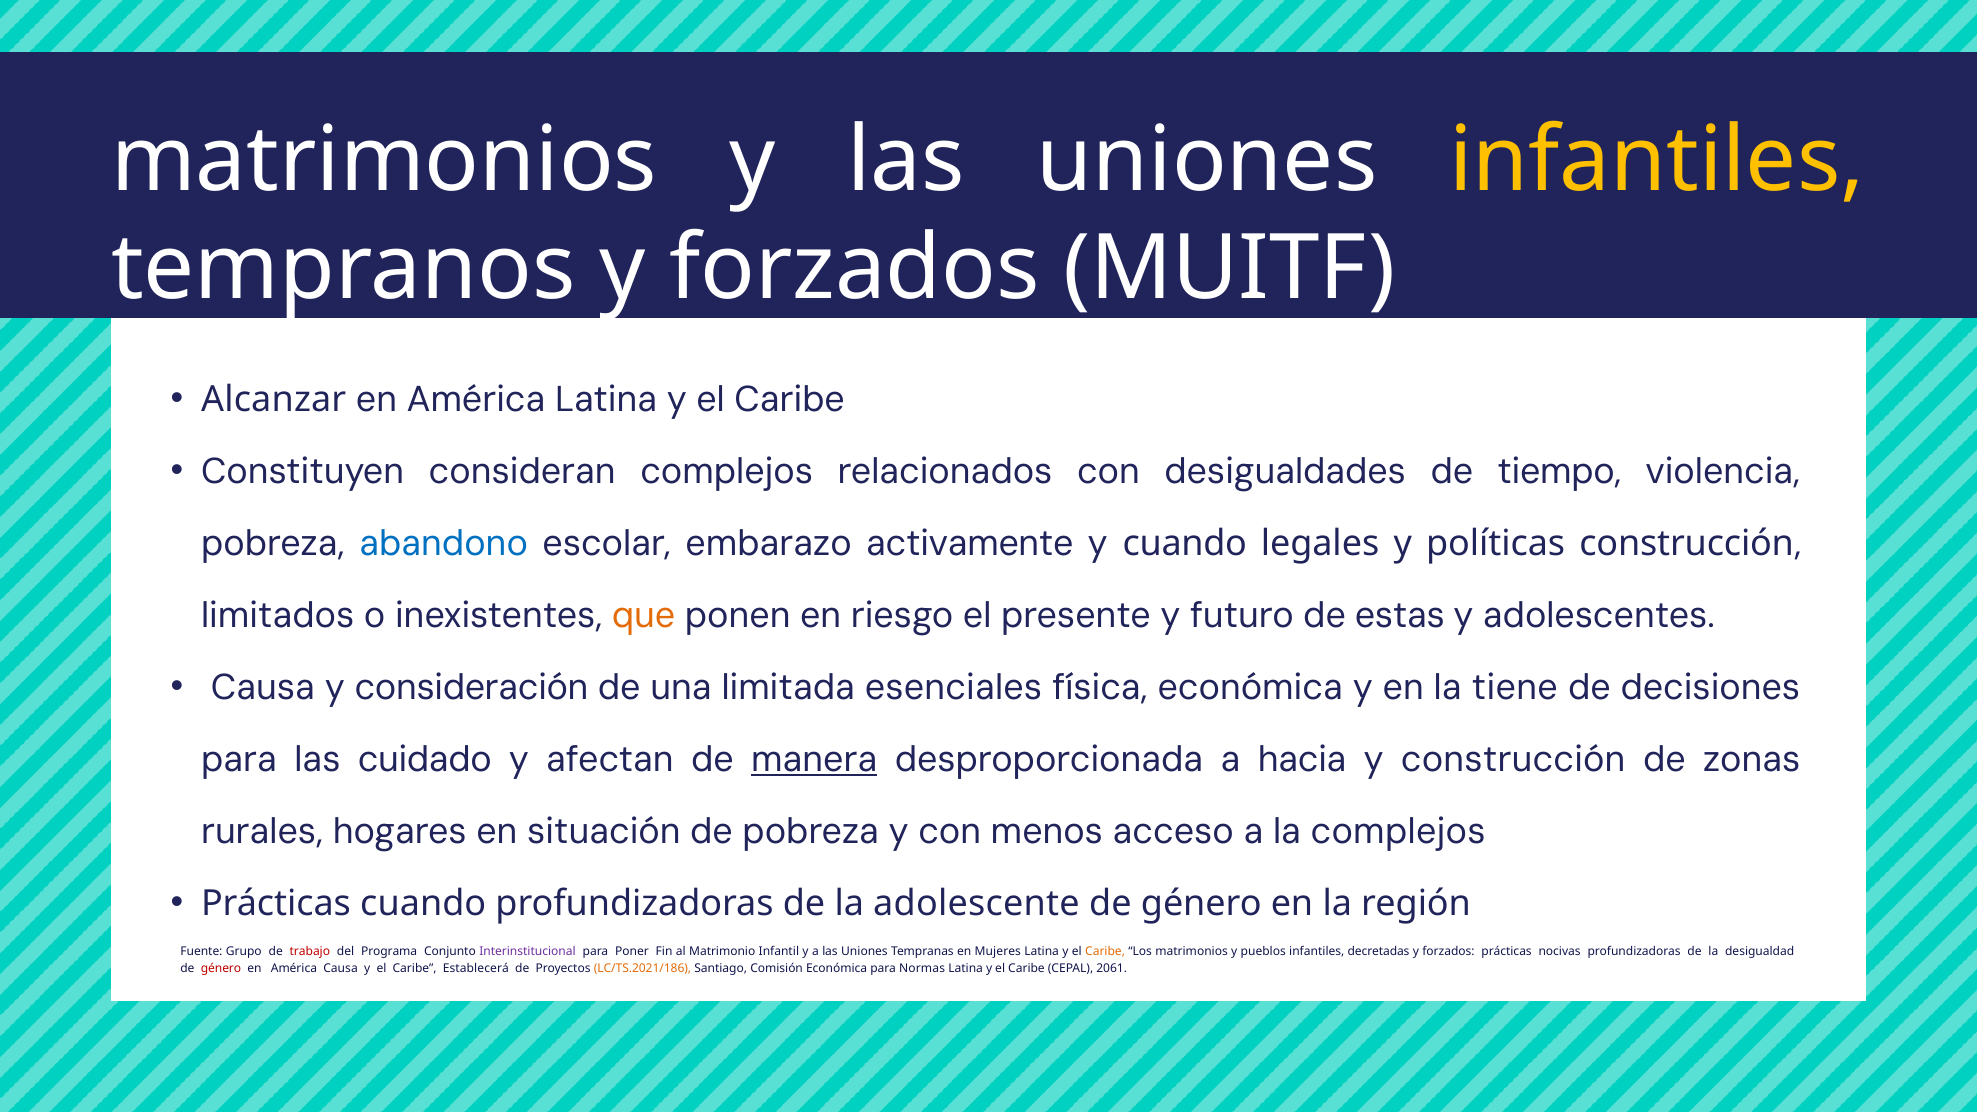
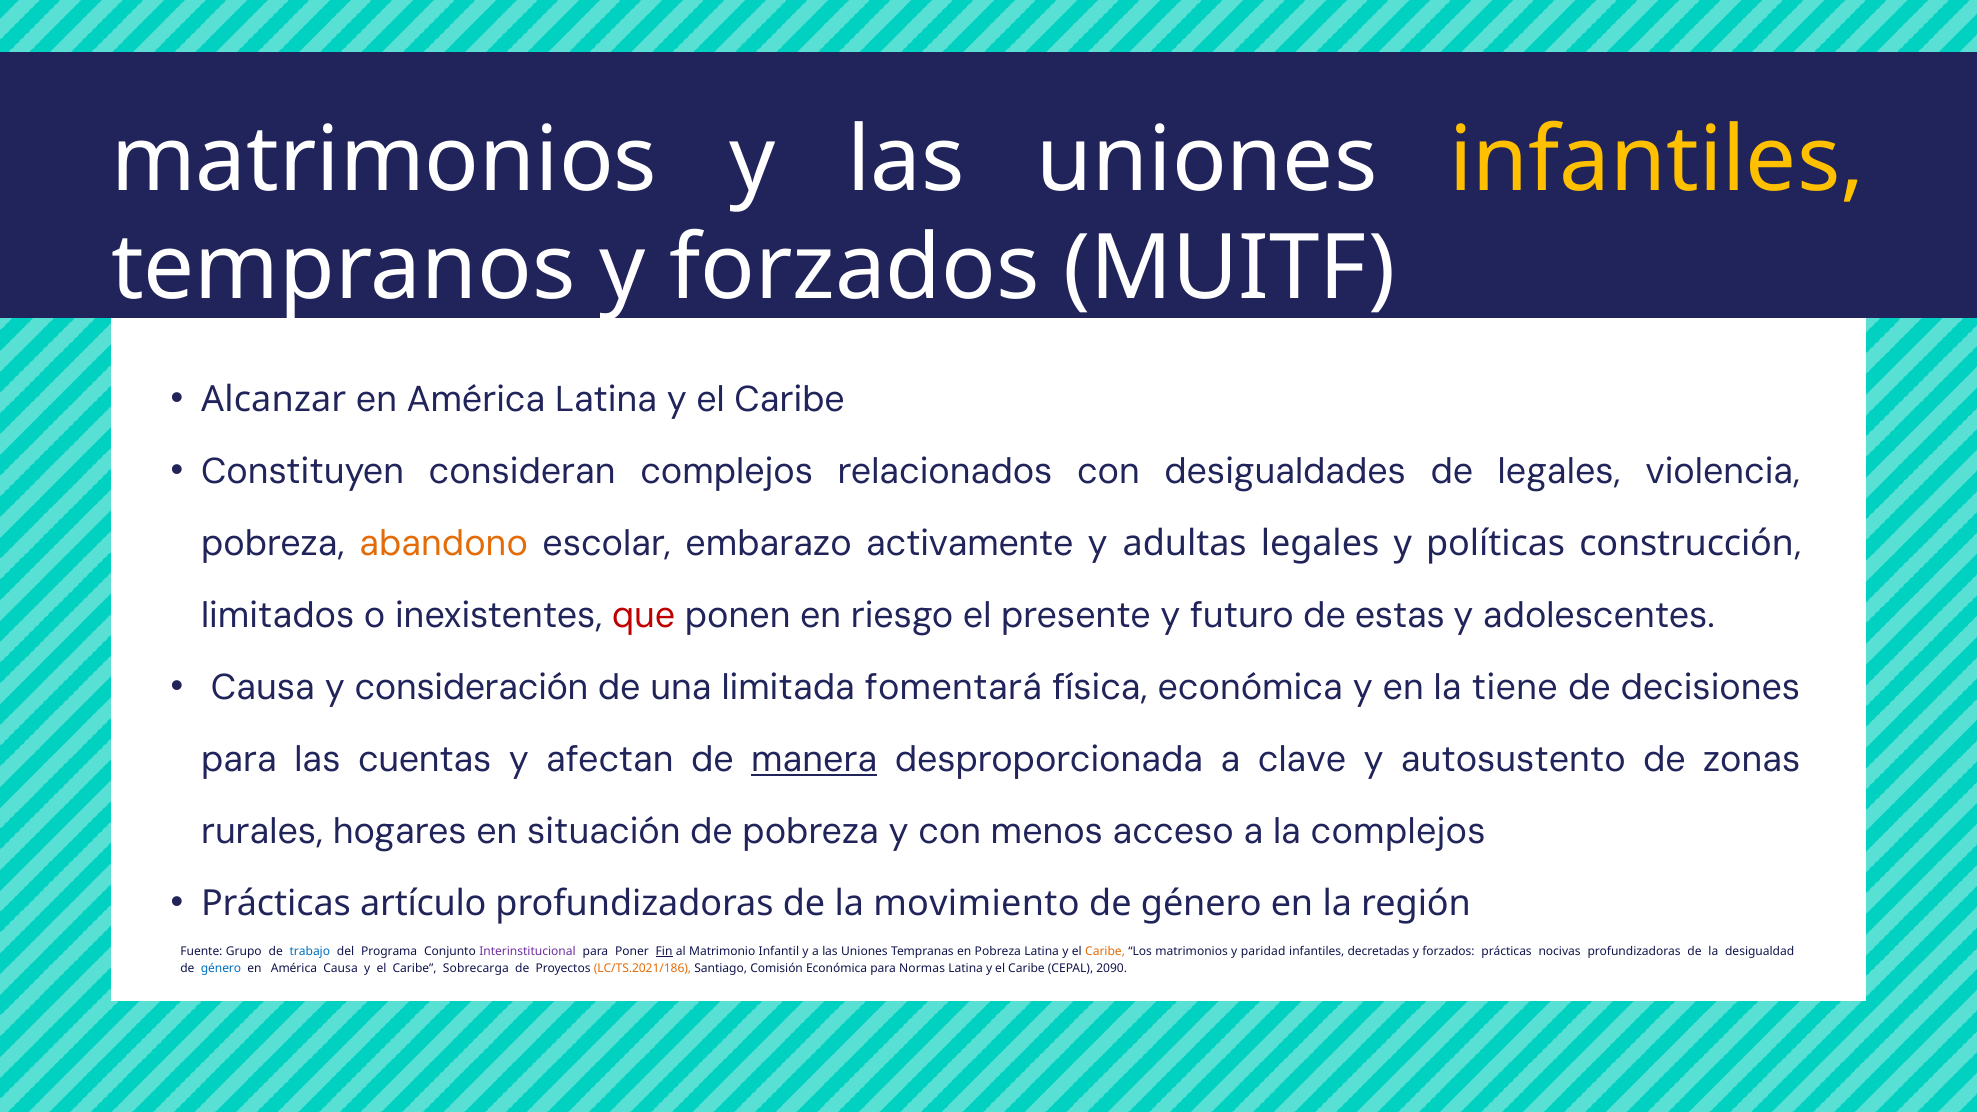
de tiempo: tiempo -> legales (1559, 472)
abandono colour: blue -> orange (444, 544)
y cuando: cuando -> adultas (1185, 544)
que colour: orange -> red (644, 616)
esenciales: esenciales -> fomentará (953, 688)
cuidado: cuidado -> cuentas (425, 760)
hacia: hacia -> clave (1302, 760)
y construcción: construcción -> autosustento (1513, 760)
Prácticas cuando: cuando -> artículo (423, 904)
adolescente: adolescente -> movimiento (976, 904)
trabajo colour: red -> blue (310, 952)
Fin underline: none -> present (664, 952)
en Mujeres: Mujeres -> Pobreza (998, 952)
pueblos: pueblos -> paridad (1263, 952)
género colour: red -> blue (221, 968)
Establecerá: Establecerá -> Sobrecarga (476, 968)
2061: 2061 -> 2090 (1112, 968)
